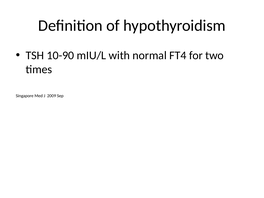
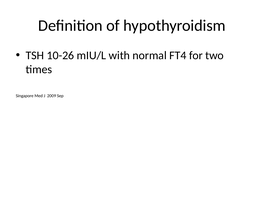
10-90: 10-90 -> 10-26 (60, 55)
